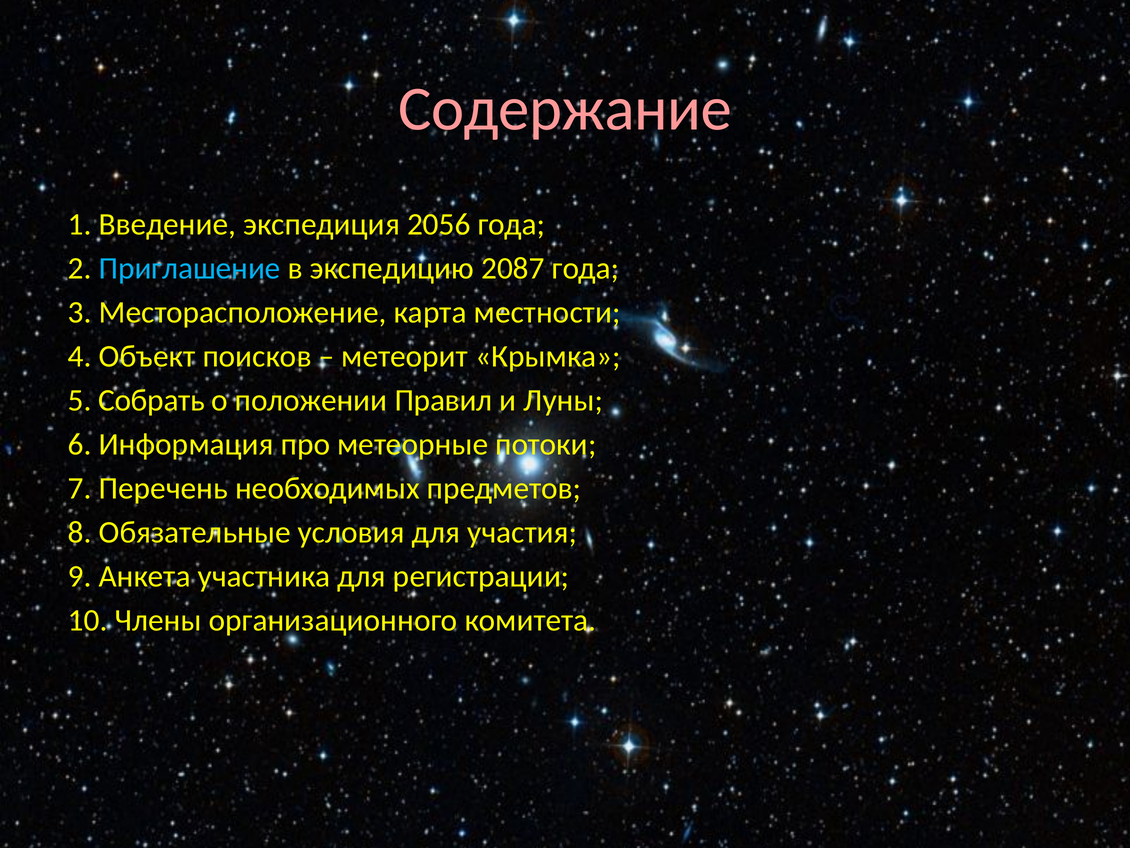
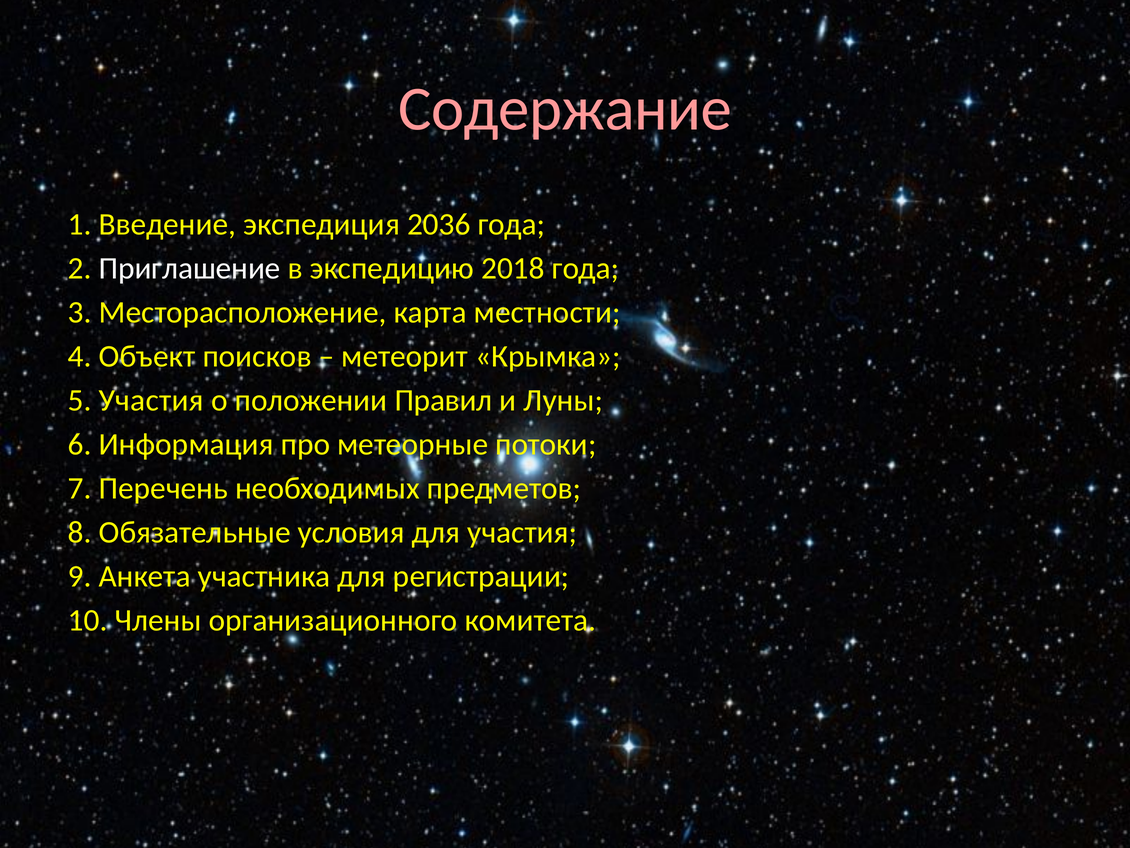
2056: 2056 -> 2036 (439, 224)
Приглашение colour: light blue -> white (190, 268)
2087: 2087 -> 2018 (513, 268)
5 Собрать: Собрать -> Участия (151, 400)
